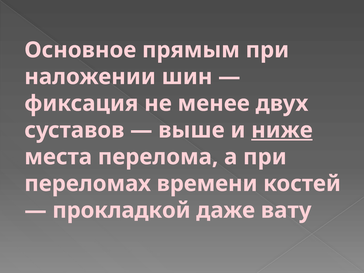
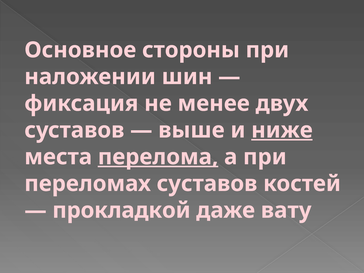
прямым: прямым -> стороны (191, 50)
перелома underline: none -> present (158, 157)
переломах времени: времени -> суставов (207, 184)
